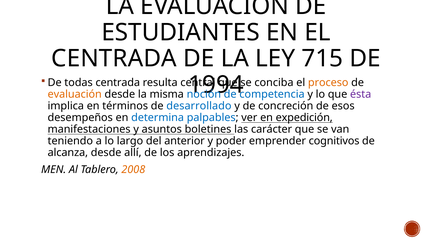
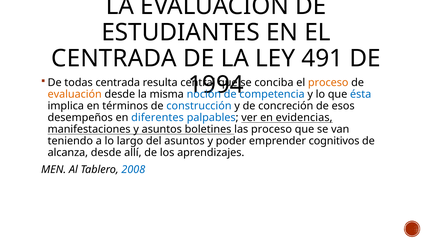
715: 715 -> 491 (322, 59)
ésta colour: purple -> blue (361, 94)
desarrollado: desarrollado -> construcción (199, 106)
determina: determina -> diferentes (158, 118)
expedición: expedición -> evidencias (304, 118)
las carácter: carácter -> proceso (271, 129)
del anterior: anterior -> asuntos (184, 141)
2008 colour: orange -> blue (133, 170)
